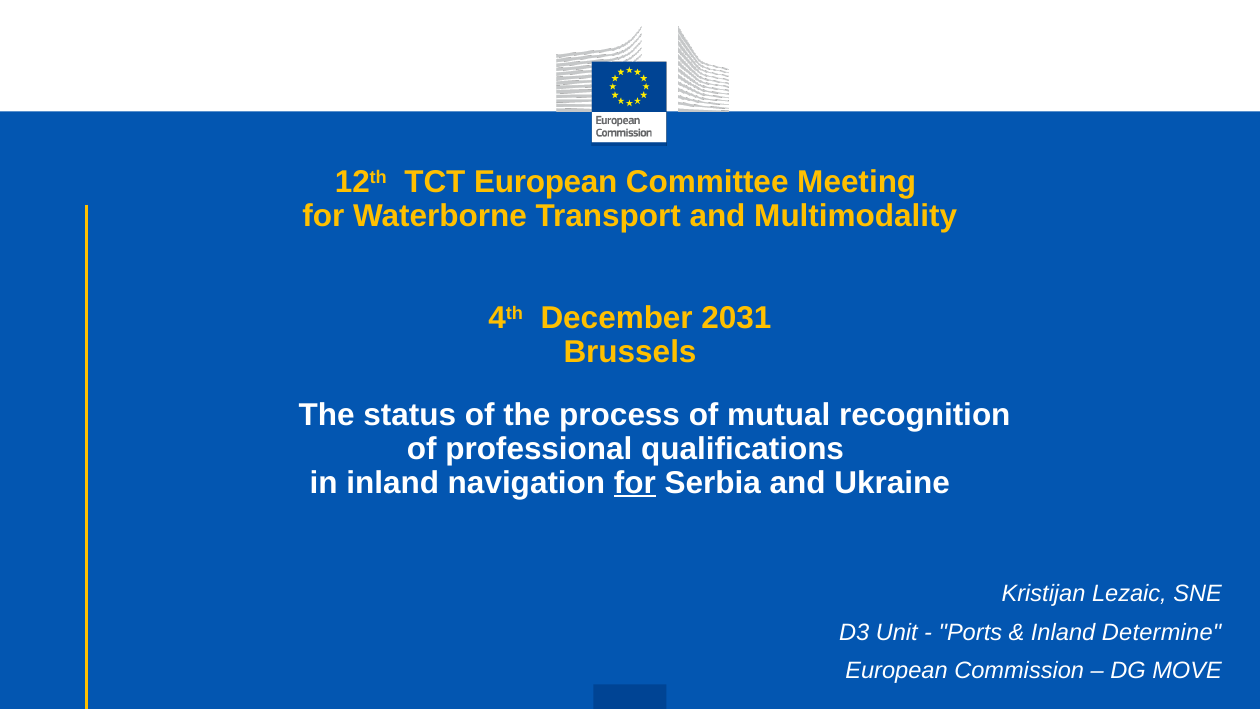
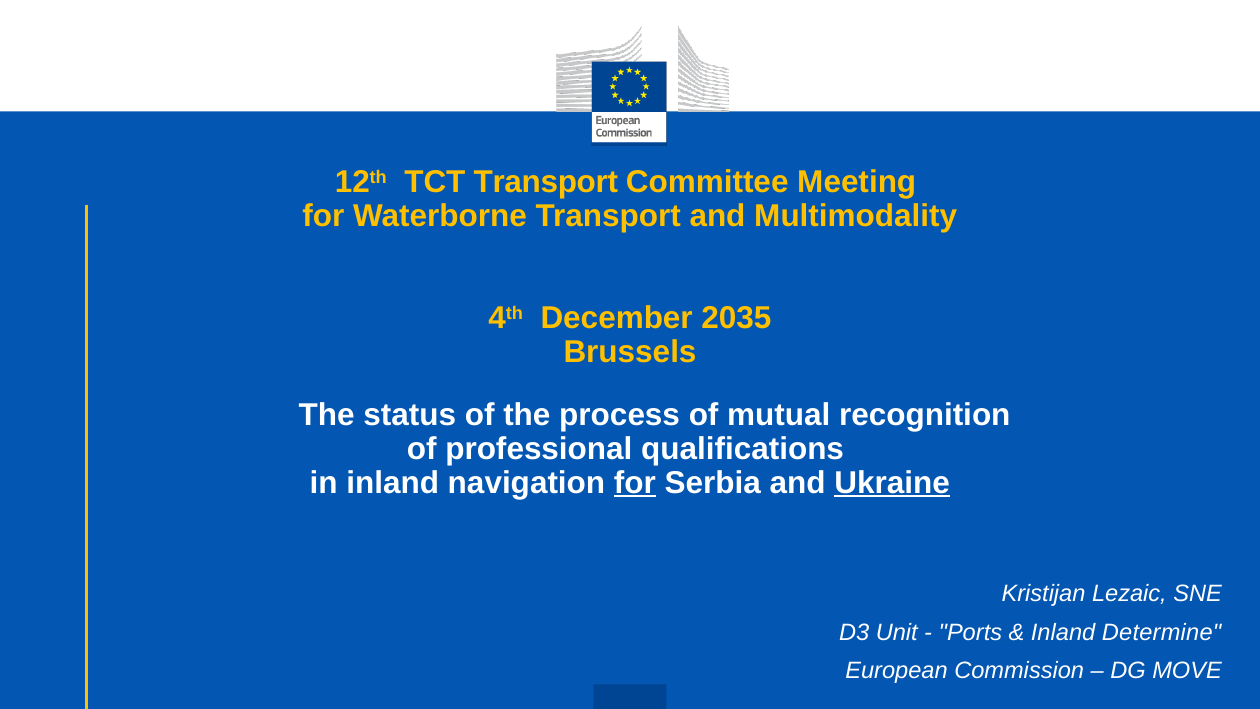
TCT European: European -> Transport (546, 182)
2031: 2031 -> 2035 (736, 318)
Ukraine underline: none -> present (892, 483)
